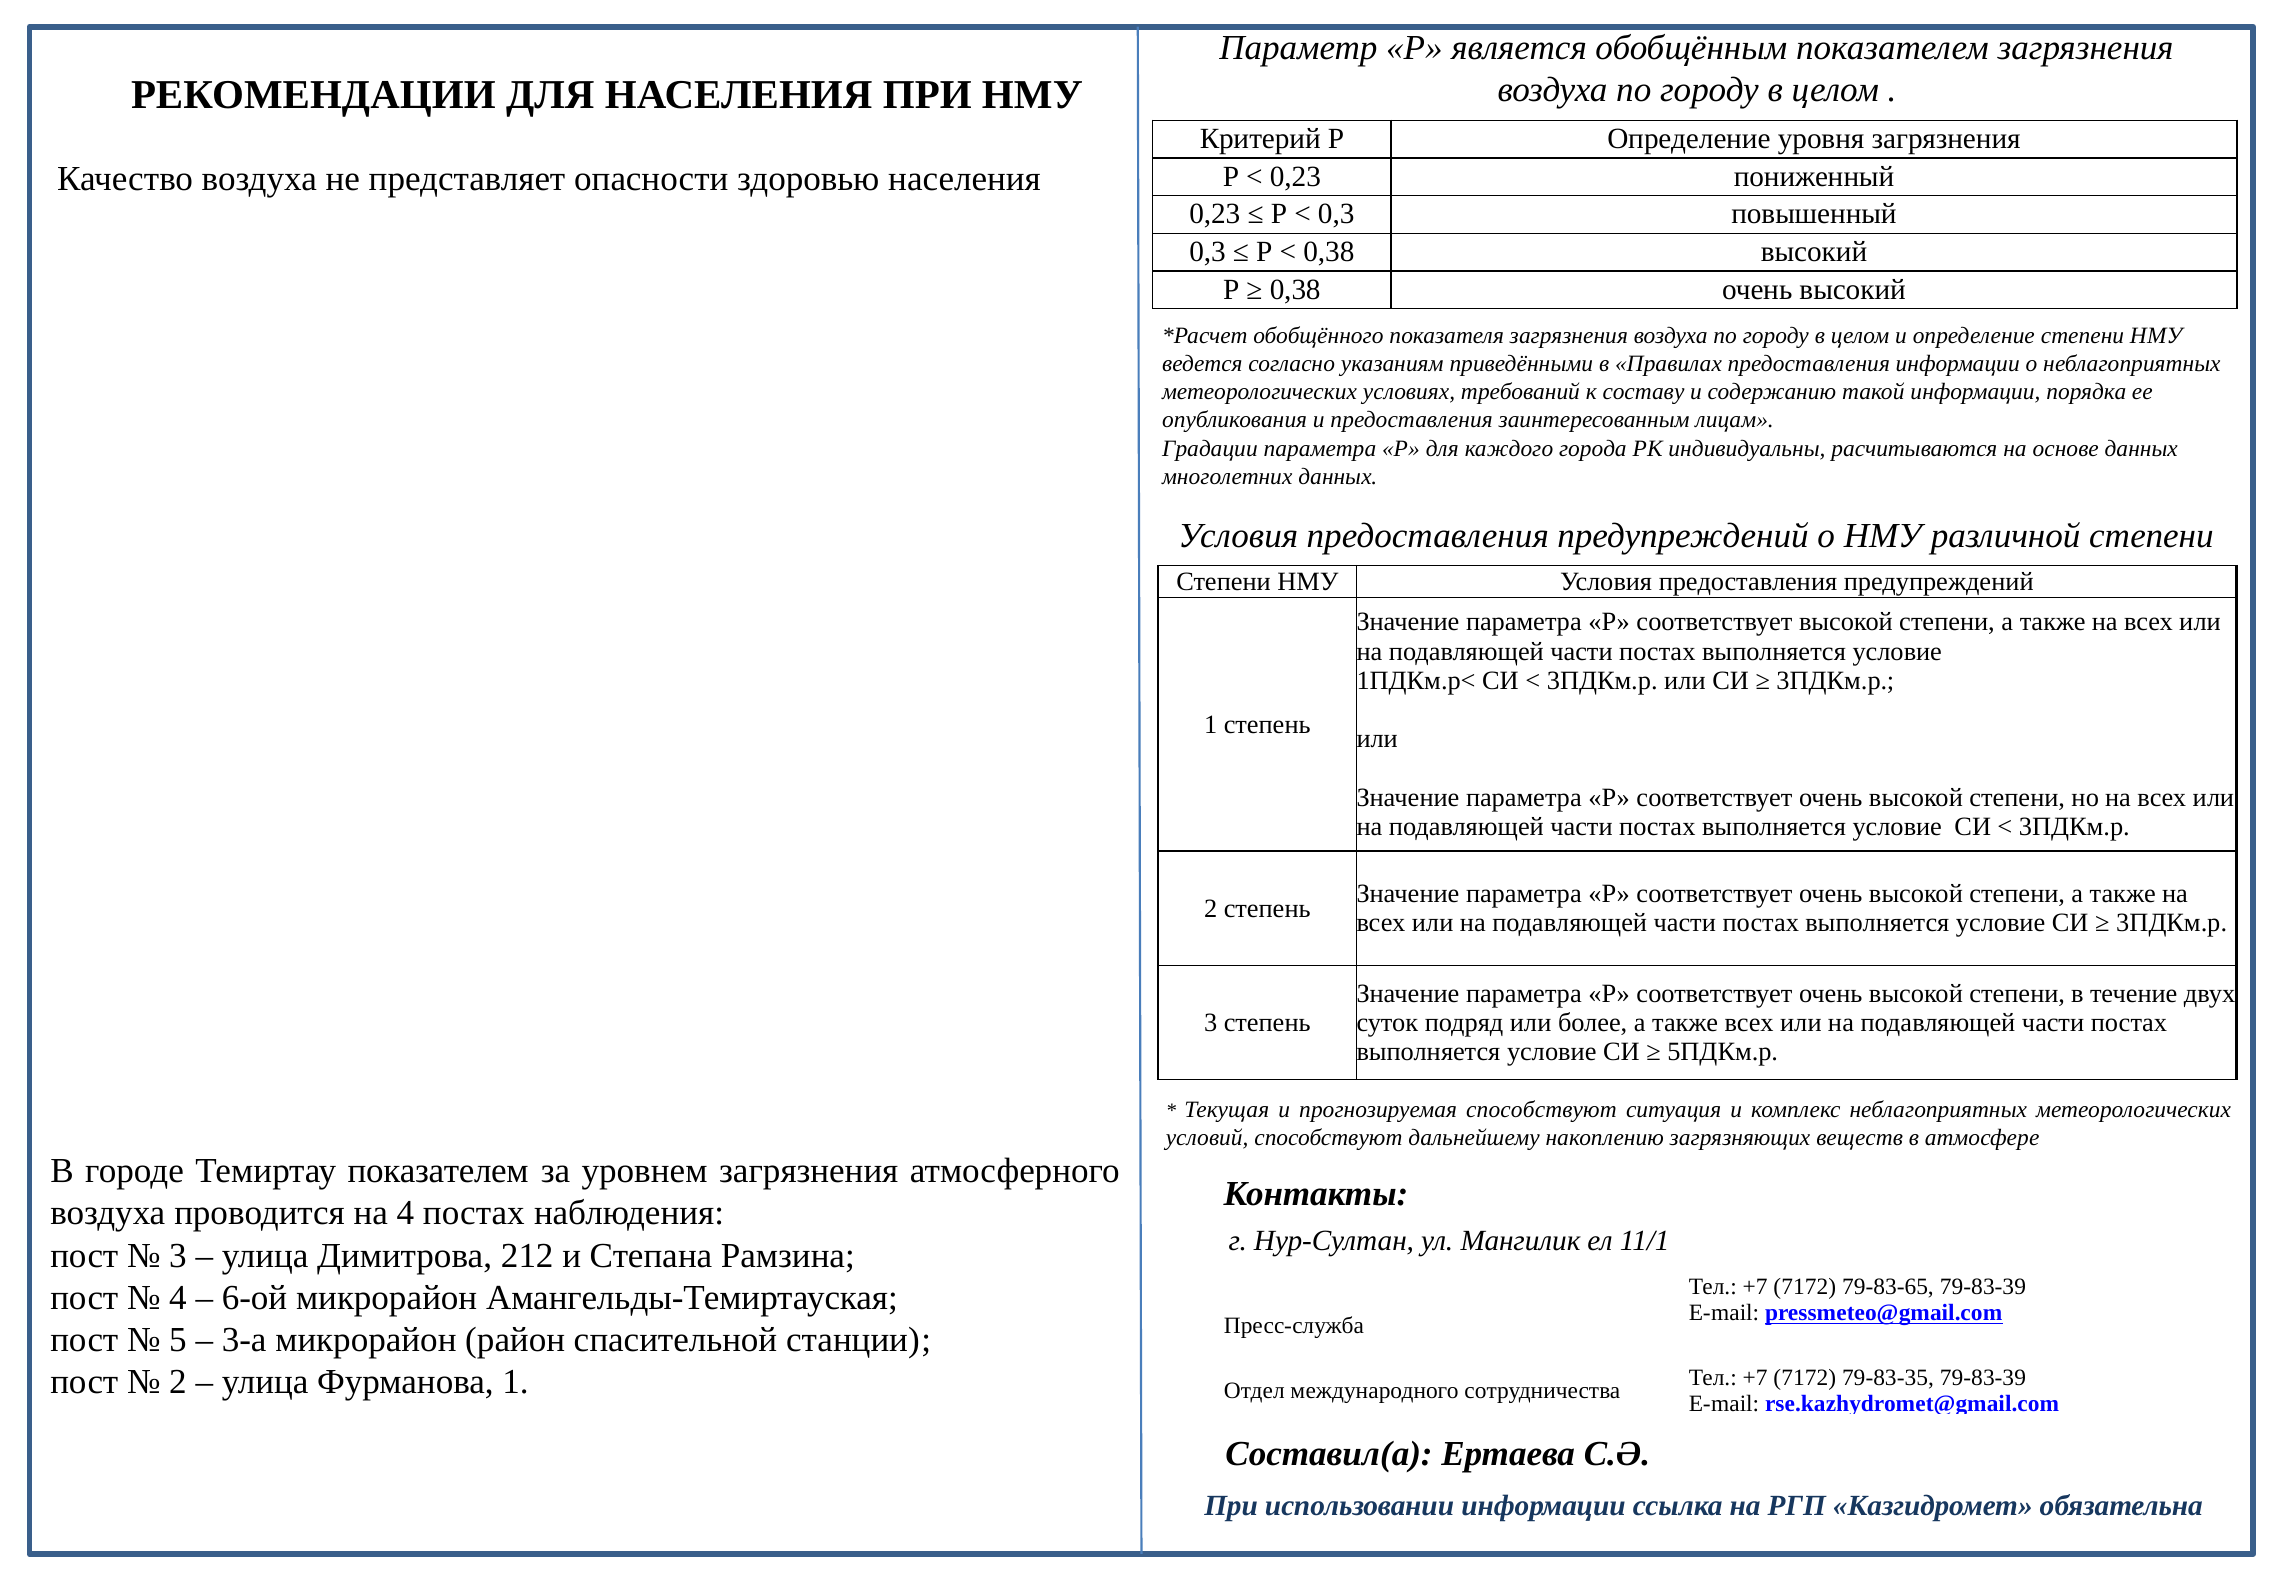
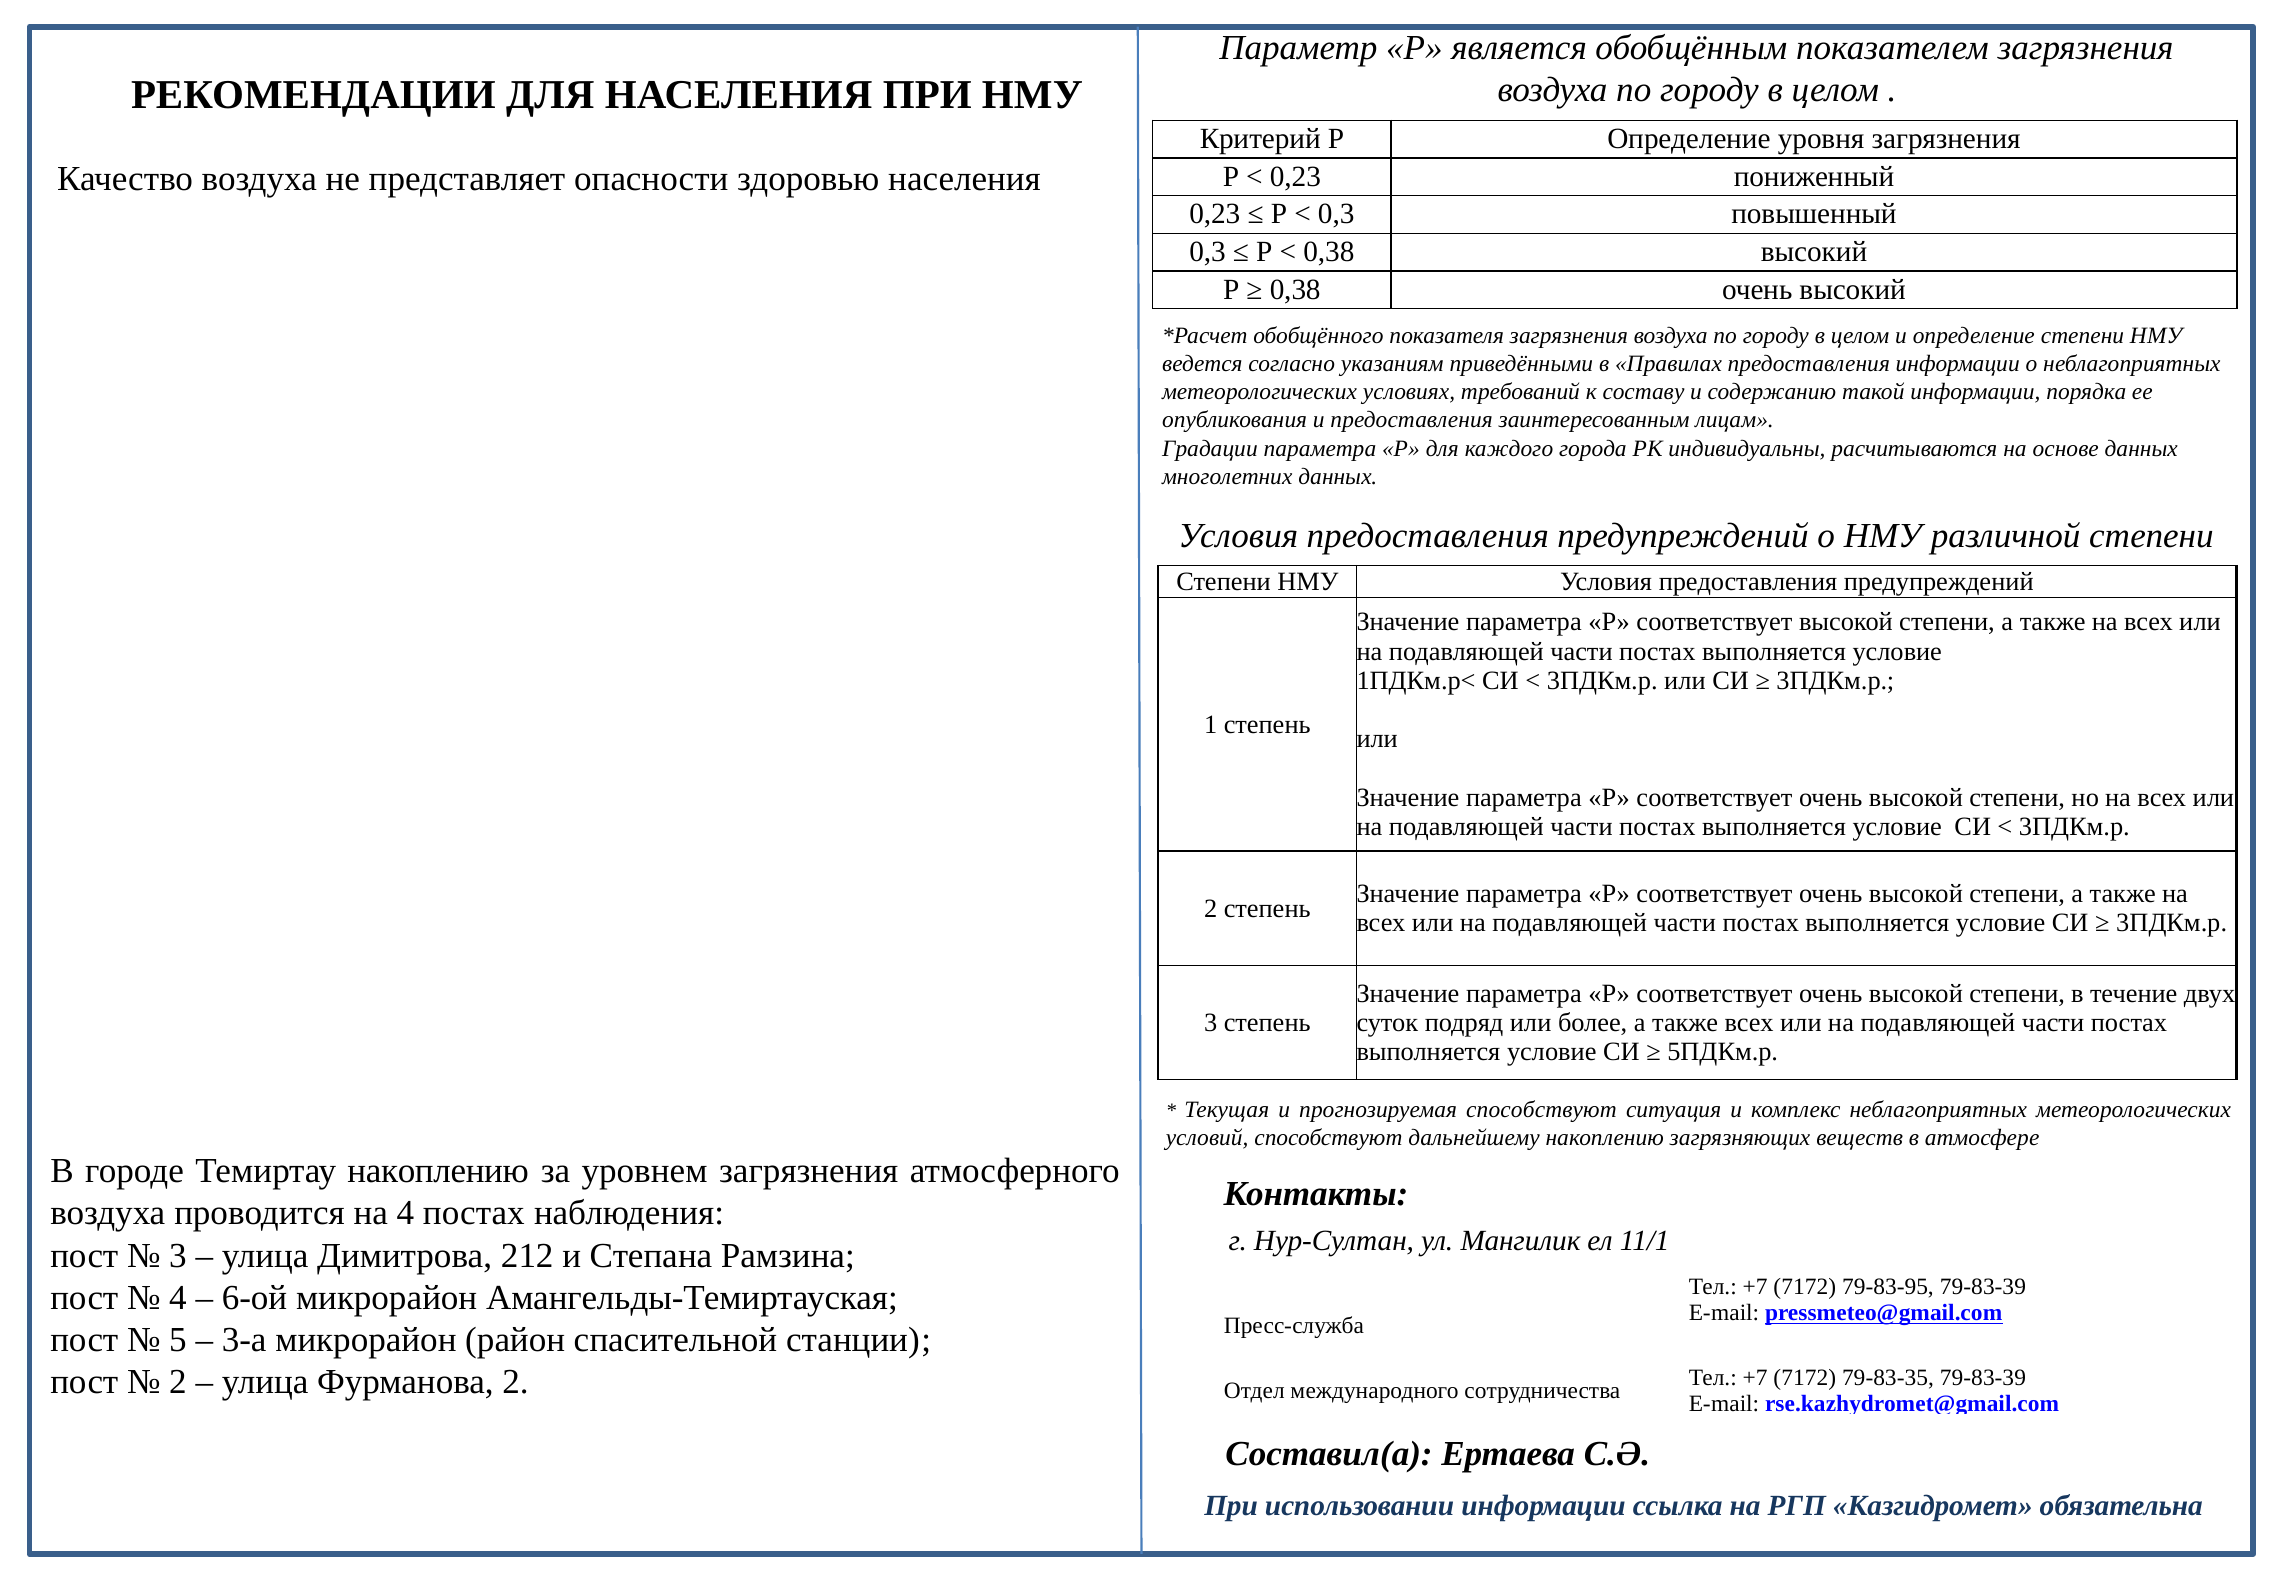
Темиртау показателем: показателем -> накоплению (438, 1171)
79-83-65: 79-83-65 -> 79-83-95 (1888, 1286)
Фурманова 1: 1 -> 2 (516, 1382)
